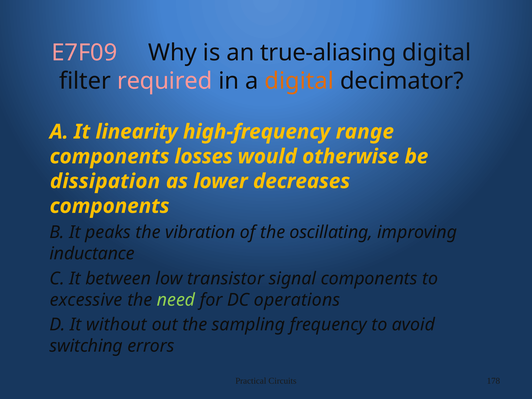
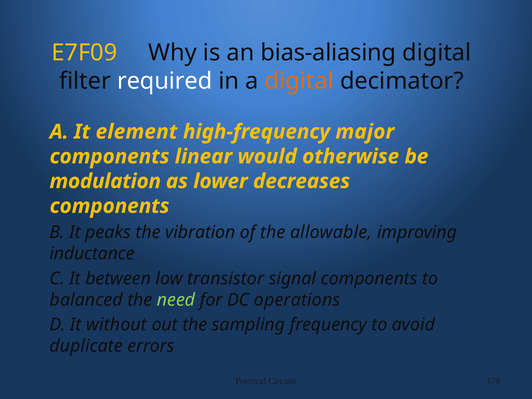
E7F09 colour: pink -> yellow (84, 53)
true-aliasing: true-aliasing -> bias-aliasing (328, 53)
required colour: pink -> white (165, 81)
linearity: linearity -> element (136, 132)
range: range -> major (365, 132)
losses: losses -> linear (204, 157)
dissipation: dissipation -> modulation (105, 181)
oscillating: oscillating -> allowable (331, 232)
excessive: excessive -> balanced (86, 300)
switching: switching -> duplicate (86, 346)
